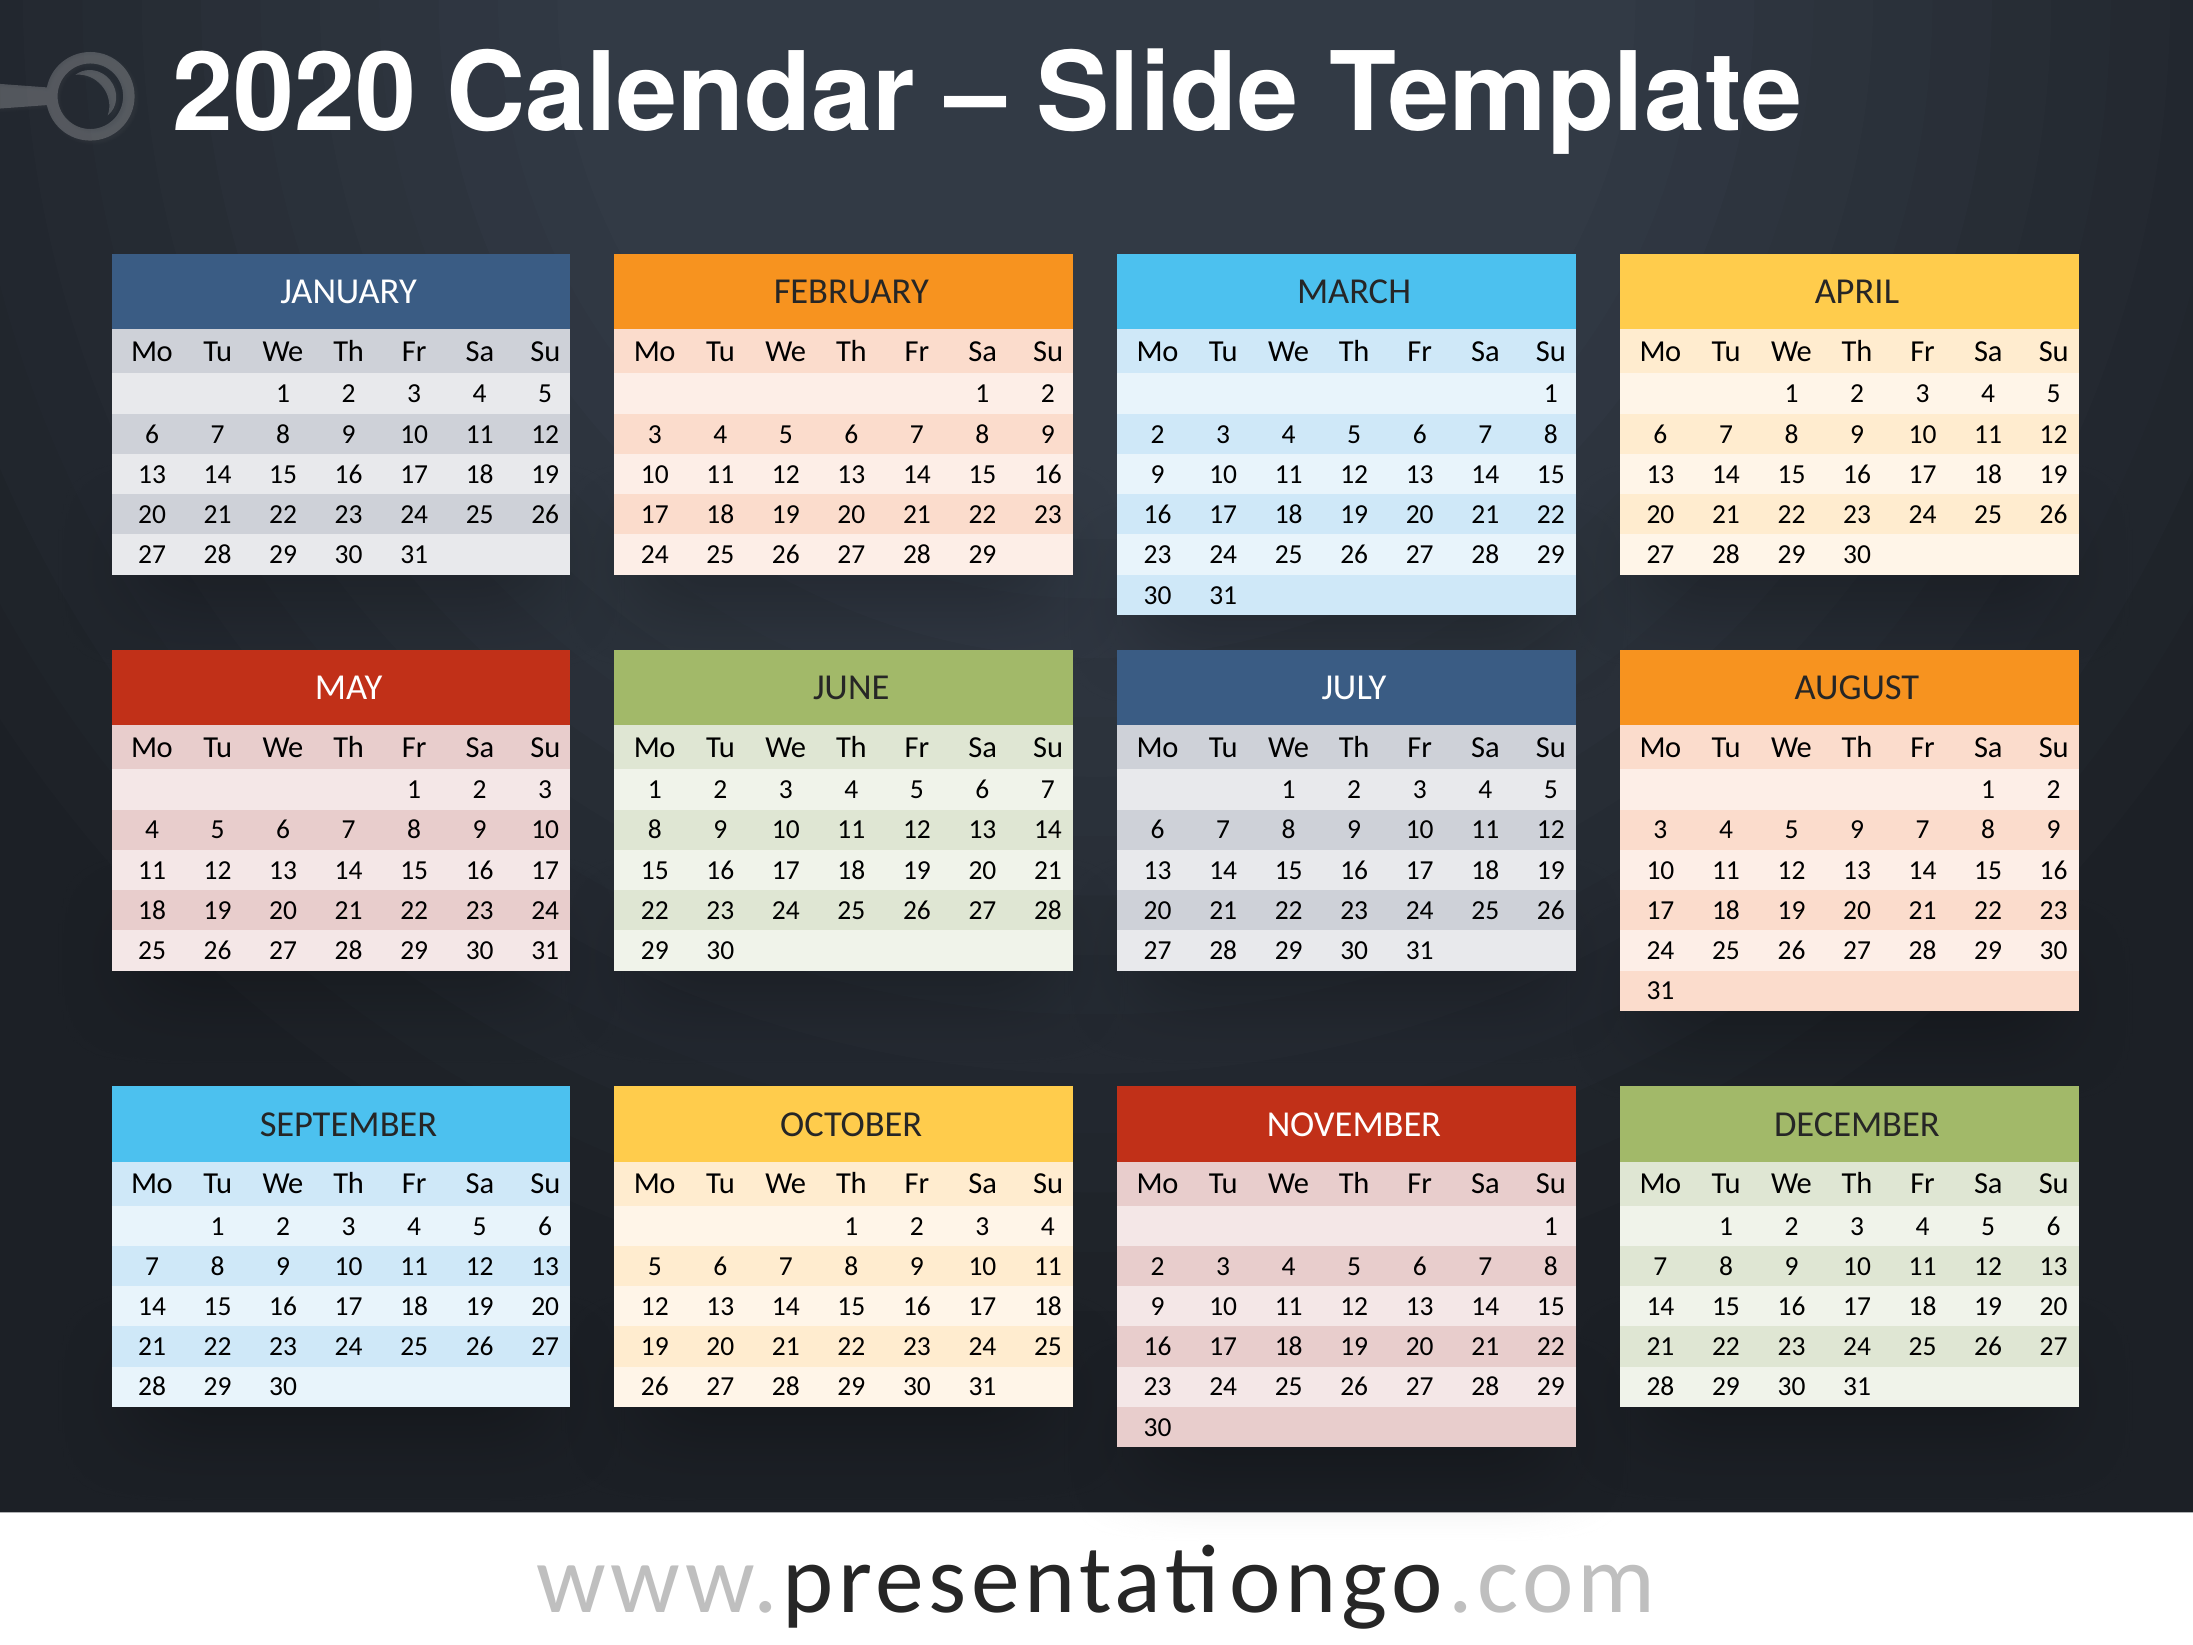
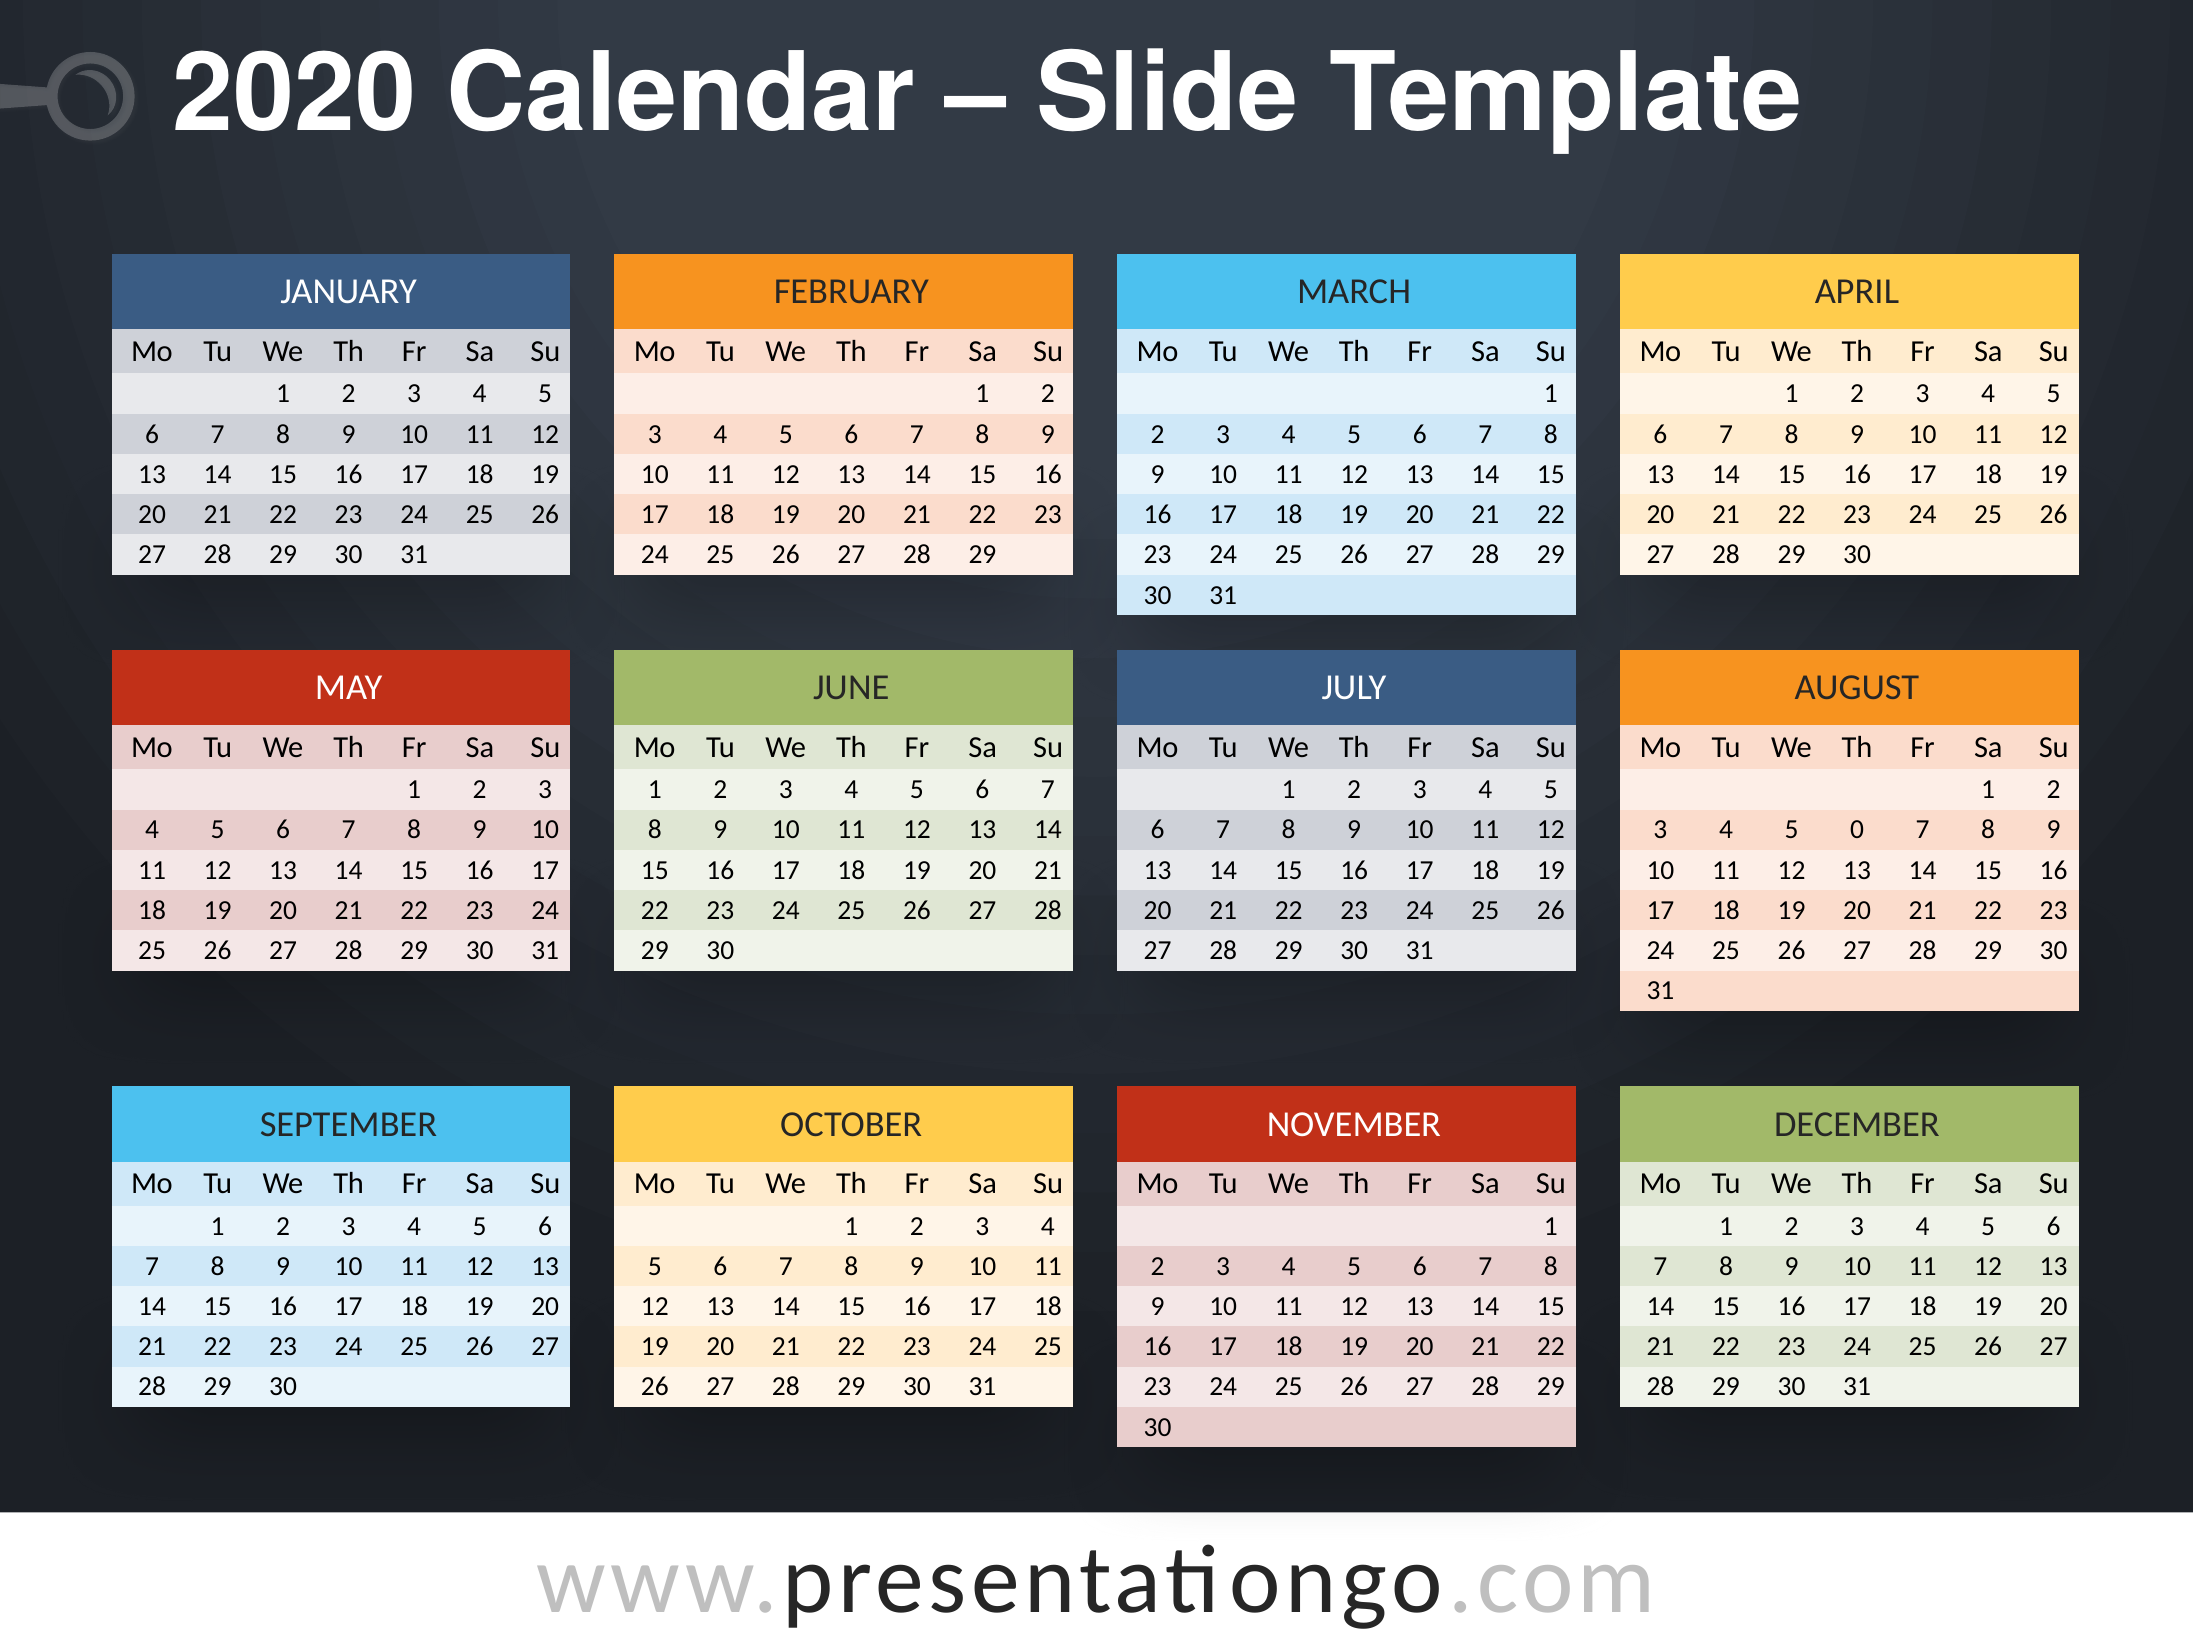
5 9: 9 -> 0 (1857, 830)
